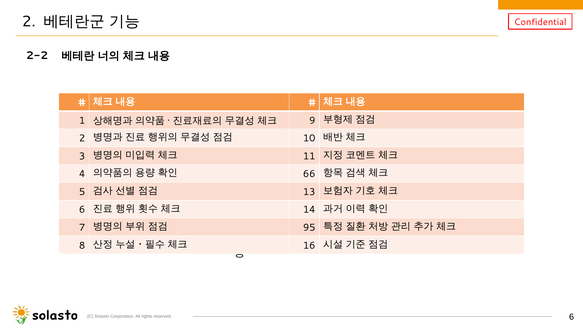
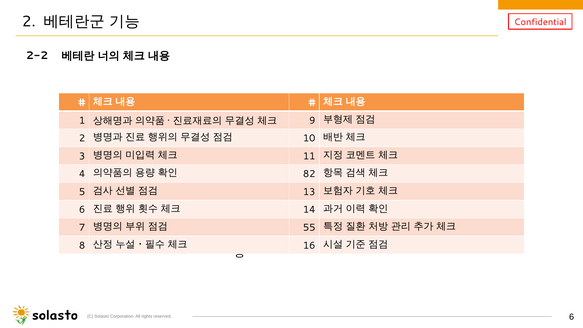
66: 66 -> 82 (309, 174)
95: 95 -> 55 (309, 228)
